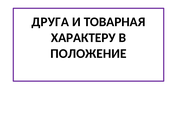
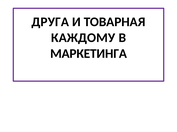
ХАРАКТЕРУ: ХАРАКТЕРУ -> КАЖДОМУ (83, 38)
ПОЛОЖЕНИЕ: ПОЛОЖЕНИЕ -> МАРКЕТИНГА (89, 54)
